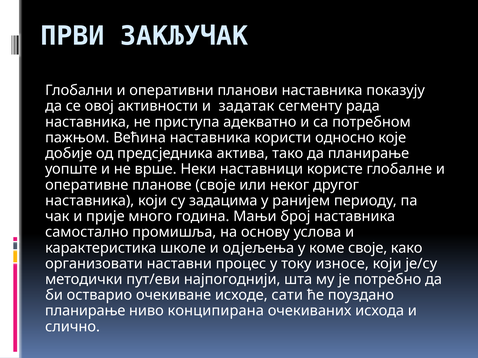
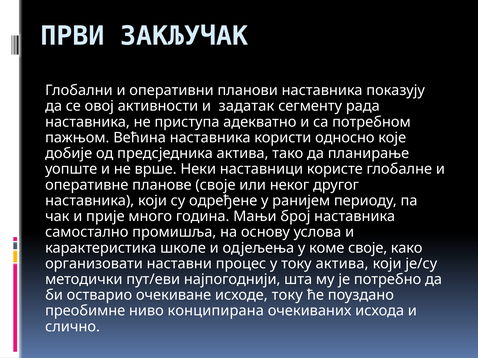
задацима: задацима -> одређене (223, 201)
току износе: износе -> актива (342, 264)
исходе сати: сати -> току (287, 296)
планирање: планирање -> преобимне (85, 311)
